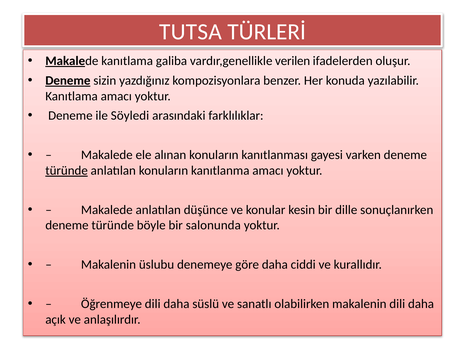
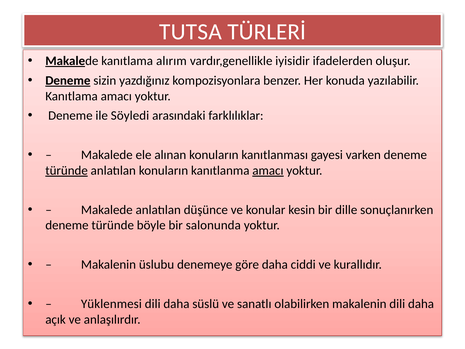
galiba: galiba -> alırım (171, 61)
verilen: verilen -> iyisidir (293, 61)
amacı underline: none -> present (268, 170)
Öğrenmeye: Öğrenmeye -> Yüklenmesi (111, 304)
